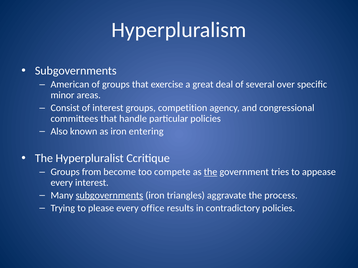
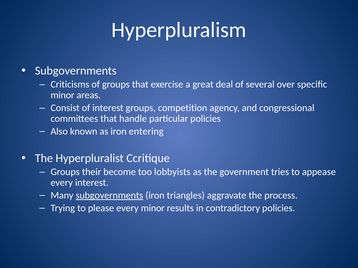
American: American -> Criticisms (70, 85)
from: from -> their (92, 172)
compete: compete -> lobbyists (172, 172)
the underline: present -> none (211, 172)
every office: office -> minor (153, 208)
